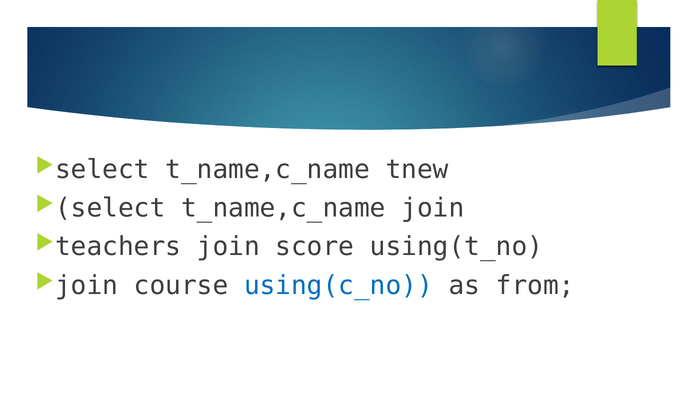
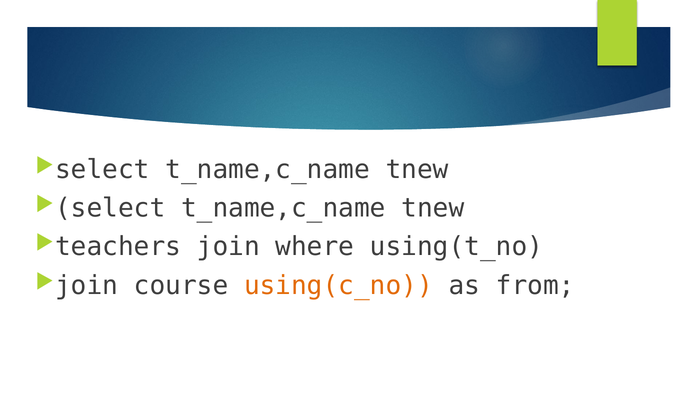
join: join -> tnew (433, 208)
score: score -> where (315, 247)
using(c_no colour: blue -> orange (338, 285)
